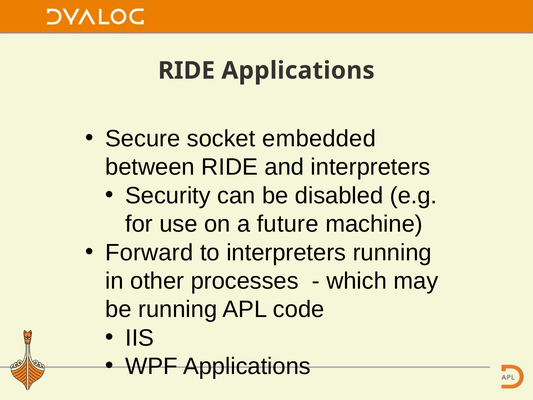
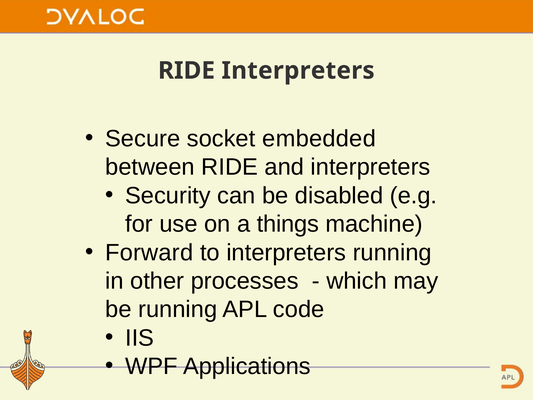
RIDE Applications: Applications -> Interpreters (298, 71)
future: future -> things (288, 224)
